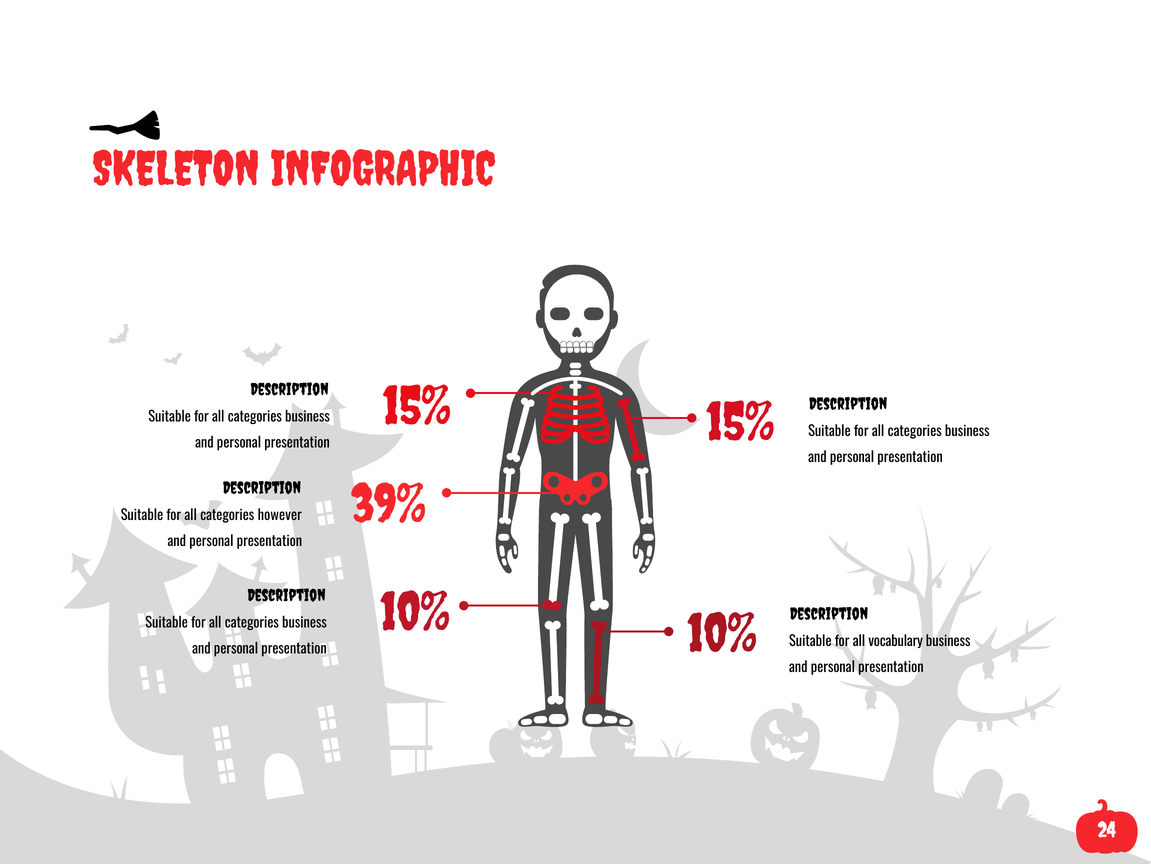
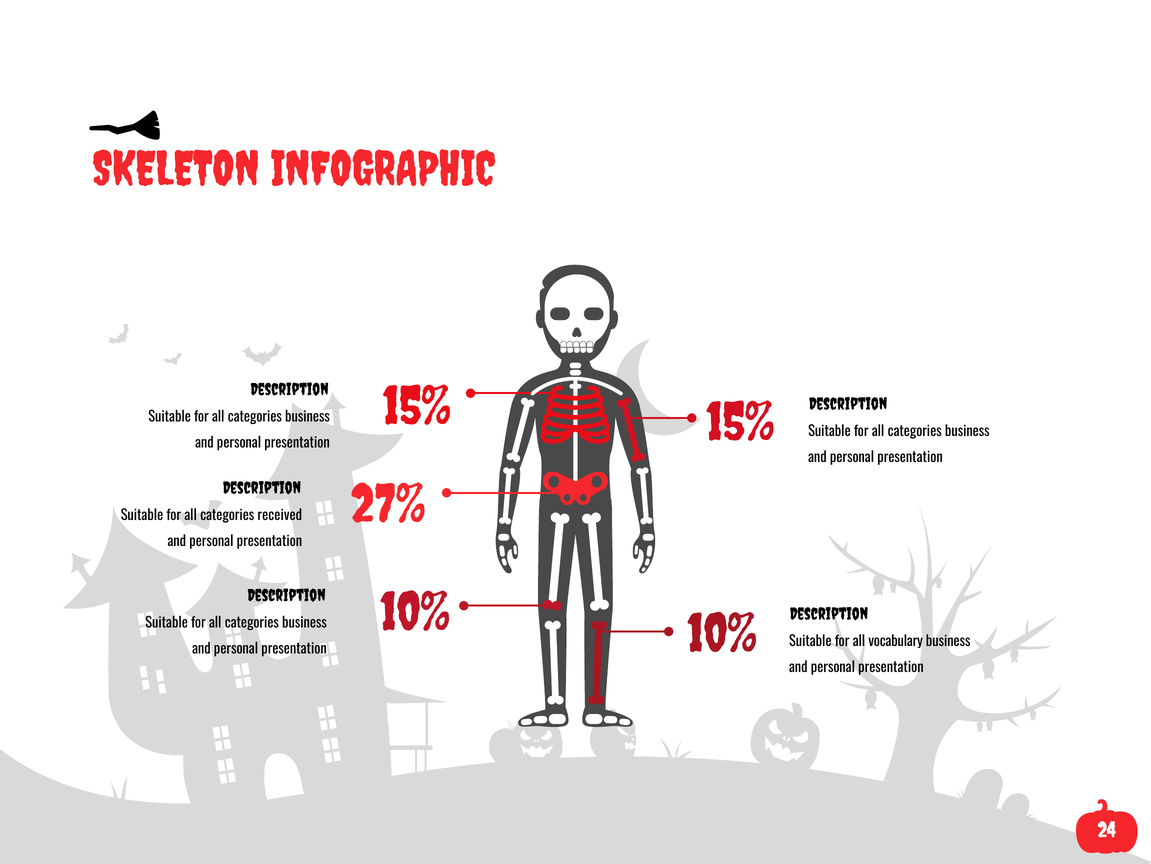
39%: 39% -> 27% (388, 504)
however: however -> received (280, 515)
